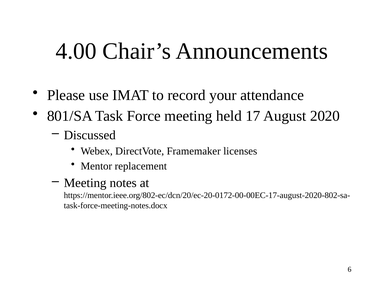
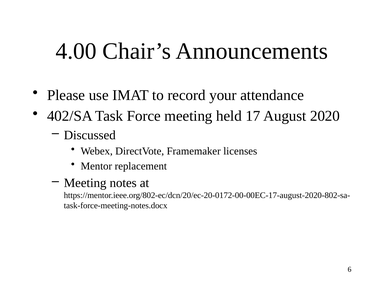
801/SA: 801/SA -> 402/SA (70, 116)
